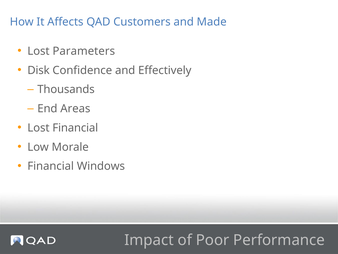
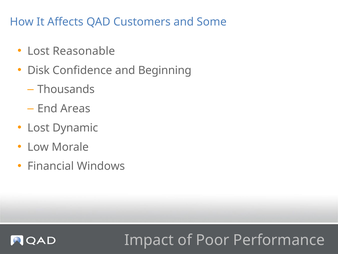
Made: Made -> Some (212, 22)
Parameters: Parameters -> Reasonable (84, 51)
Effectively: Effectively -> Beginning (165, 70)
Lost Financial: Financial -> Dynamic (75, 128)
